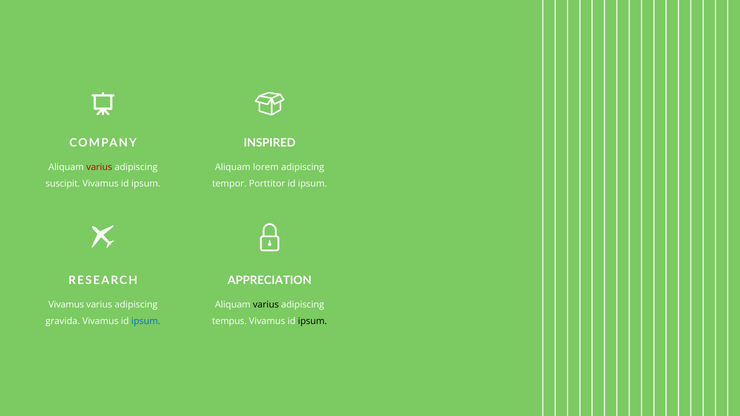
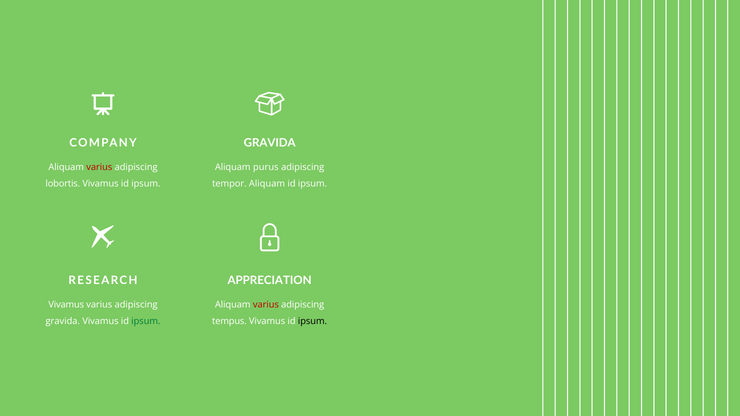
INSPIRED: INSPIRED -> GRAVIDA (270, 143)
lorem: lorem -> purus (266, 167)
suscipit: suscipit -> lobortis (63, 184)
tempor Porttitor: Porttitor -> Aliquam (267, 184)
varius colour: black -> red (266, 305)
ipsum colour: blue -> green (146, 322)
